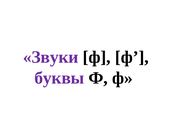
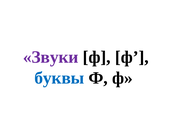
буквы colour: purple -> blue (59, 78)
